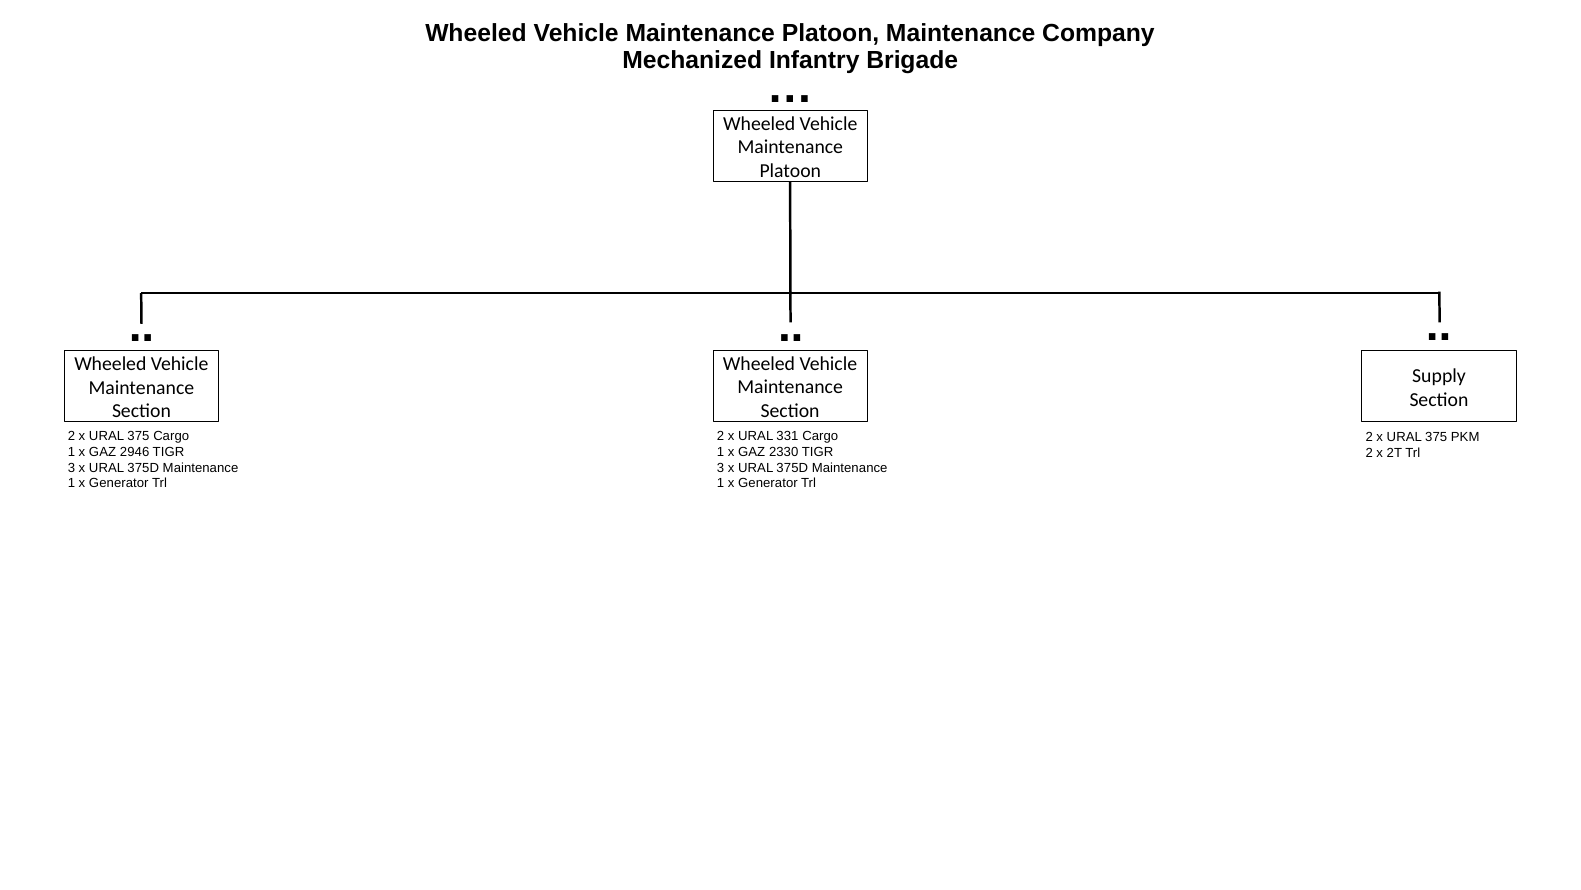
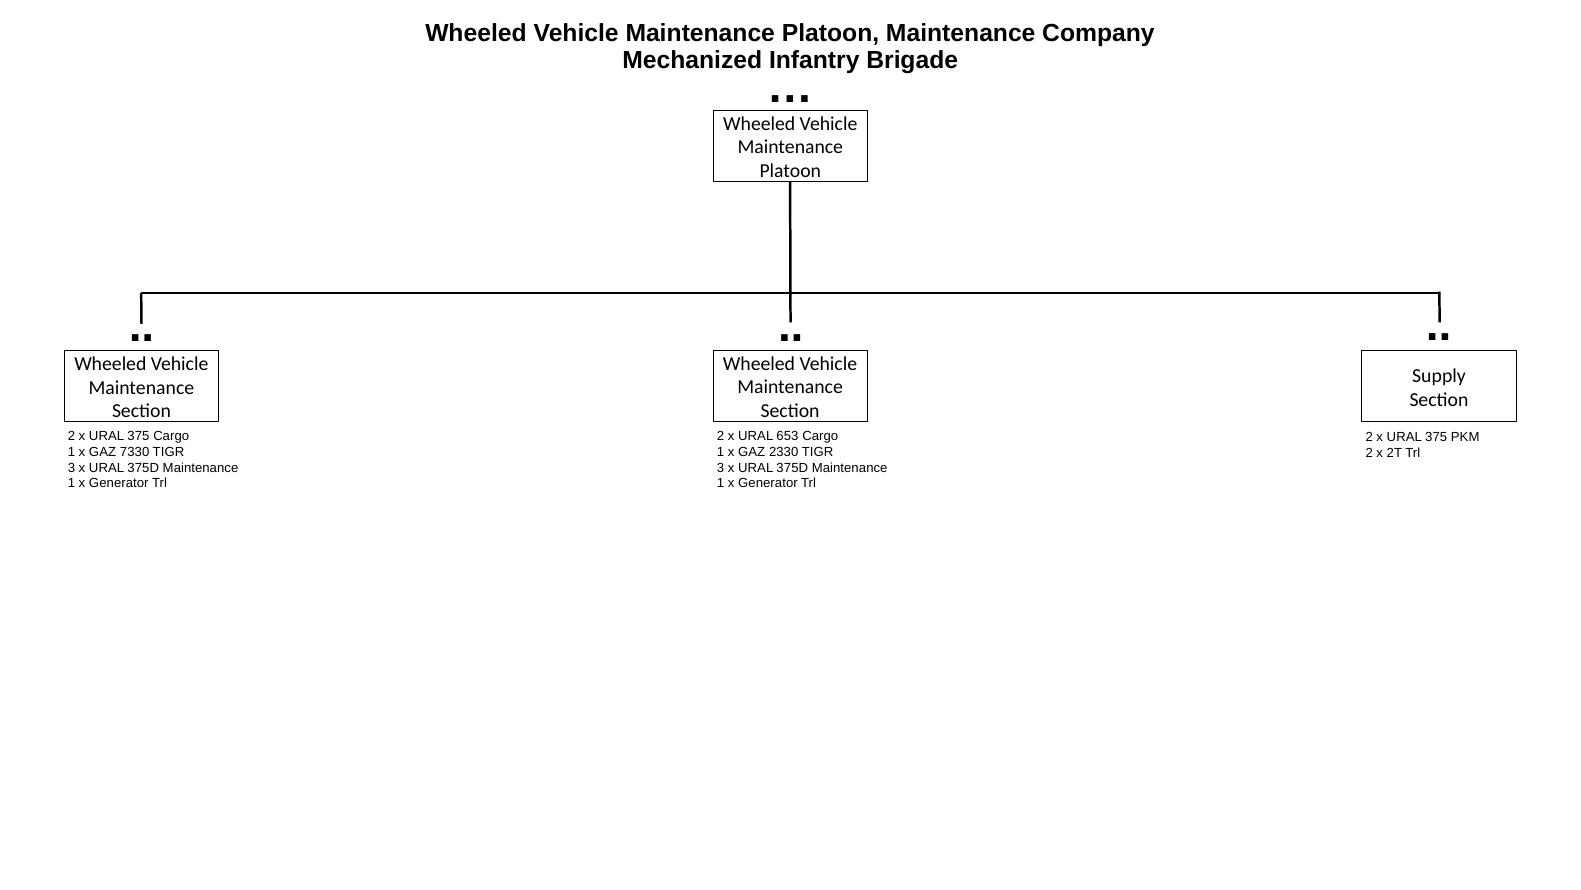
331: 331 -> 653 (788, 436)
2946: 2946 -> 7330 (135, 452)
